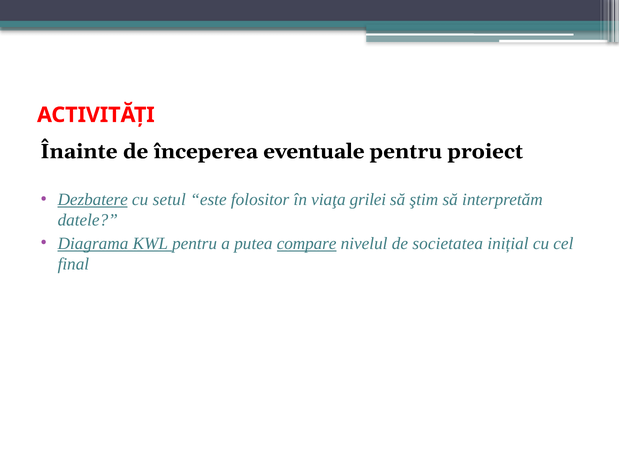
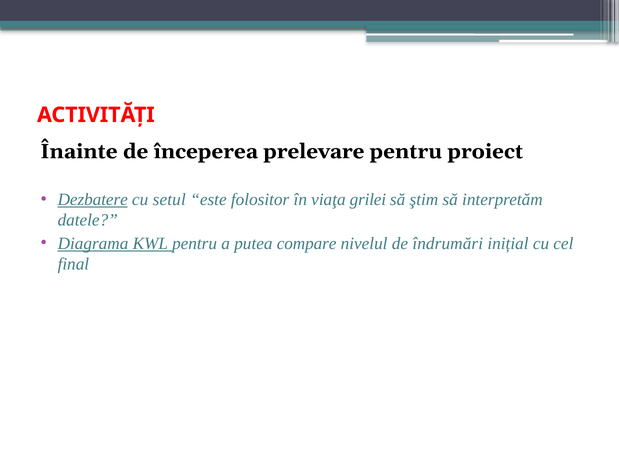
eventuale: eventuale -> prelevare (314, 152)
compare underline: present -> none (307, 244)
societatea: societatea -> îndrumări (448, 244)
